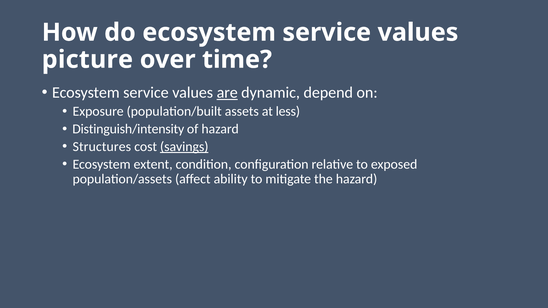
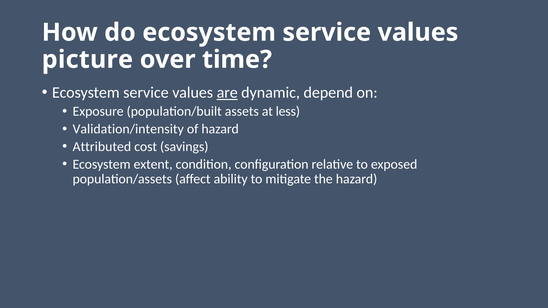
Distinguish/intensity: Distinguish/intensity -> Validation/intensity (128, 129)
Structures: Structures -> Attributed (102, 147)
savings underline: present -> none (184, 147)
